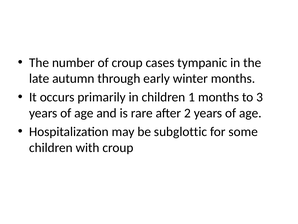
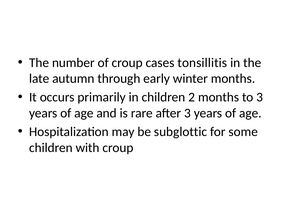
tympanic: tympanic -> tonsillitis (202, 63)
1: 1 -> 2 (192, 97)
after 2: 2 -> 3 (187, 113)
